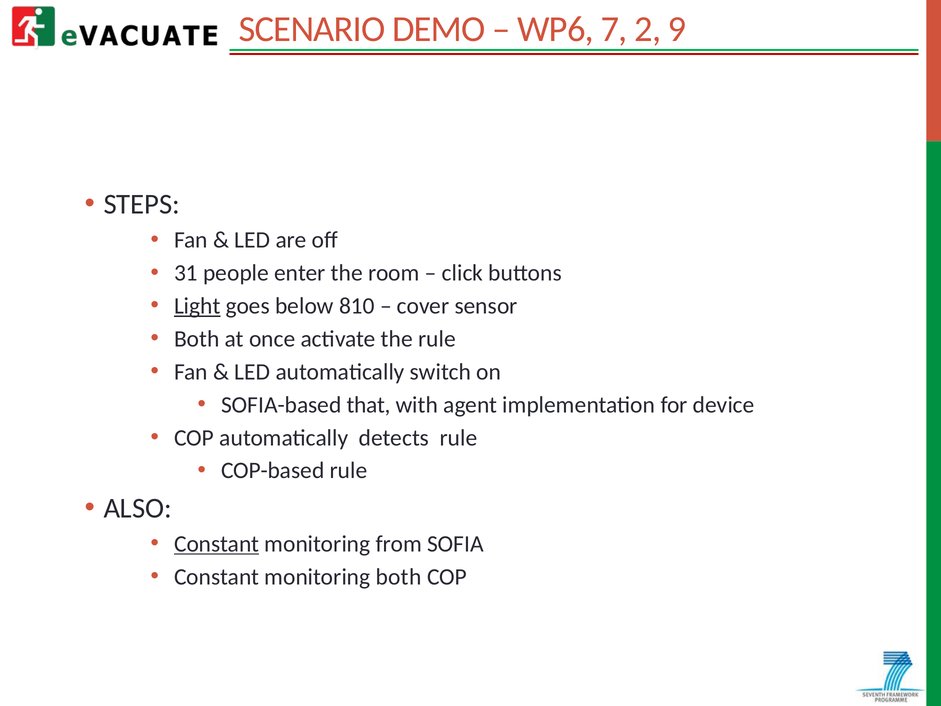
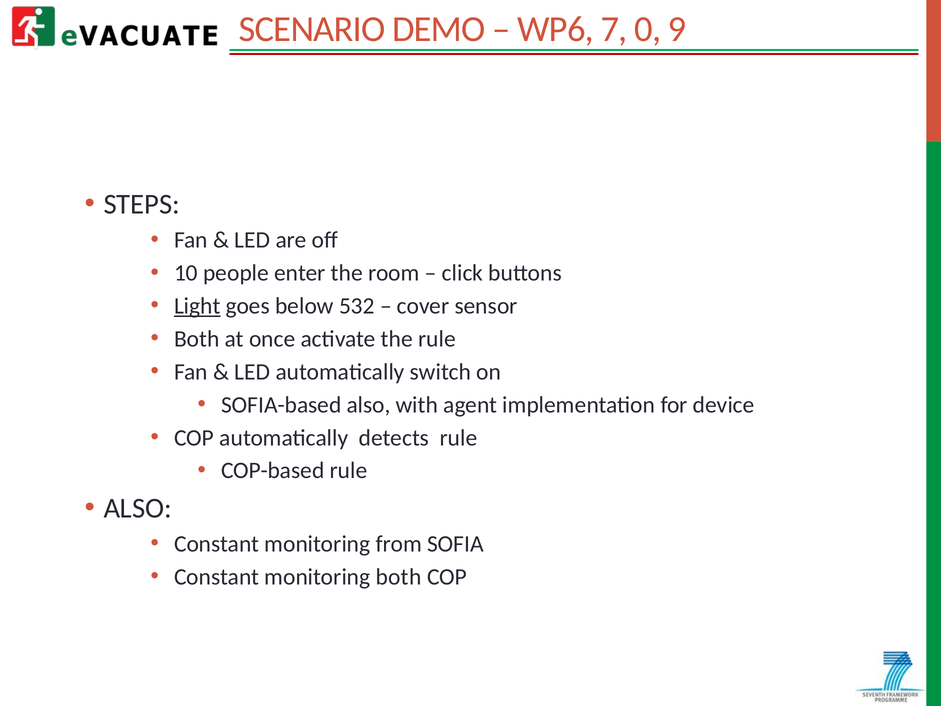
2: 2 -> 0 (648, 29)
31: 31 -> 10 (186, 273)
810: 810 -> 532 (357, 306)
SOFIA-based that: that -> also (369, 405)
Constant underline: present -> none (217, 544)
